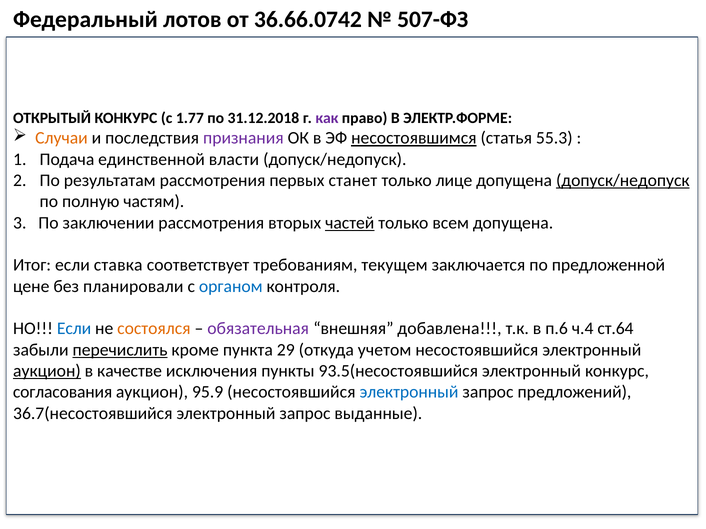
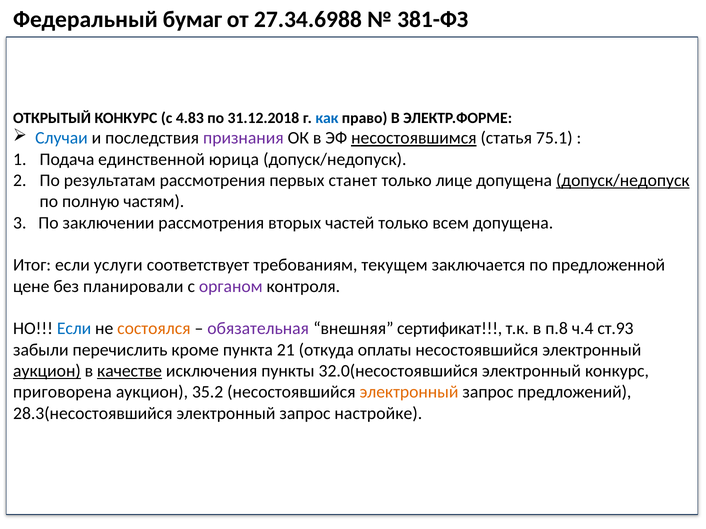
лотов: лотов -> бумаг (192, 20)
36.66.0742: 36.66.0742 -> 27.34.6988 (308, 20)
507-ФЗ: 507-ФЗ -> 381-ФЗ (433, 20)
1.77: 1.77 -> 4.83 (190, 118)
как colour: purple -> blue (327, 118)
Случаи colour: orange -> blue (61, 138)
55.3: 55.3 -> 75.1 (554, 138)
власти: власти -> юрица (234, 159)
частей underline: present -> none (350, 223)
ставка: ставка -> услуги (118, 265)
органом colour: blue -> purple (231, 287)
добавлена: добавлена -> сертификат (450, 329)
п.6: п.6 -> п.8 (557, 329)
ст.64: ст.64 -> ст.93 (615, 329)
перечислить underline: present -> none (120, 350)
29: 29 -> 21 (286, 350)
учетом: учетом -> оплаты (385, 350)
качестве underline: none -> present (130, 371)
93.5(несостоявшийся: 93.5(несостоявшийся -> 32.0(несостоявшийся (398, 371)
согласования: согласования -> приговорена (62, 392)
95.9: 95.9 -> 35.2 (208, 392)
электронный colour: blue -> orange (409, 392)
36.7(несостоявшийся: 36.7(несостоявшийся -> 28.3(несостоявшийся (93, 414)
выданные: выданные -> настройке (378, 414)
